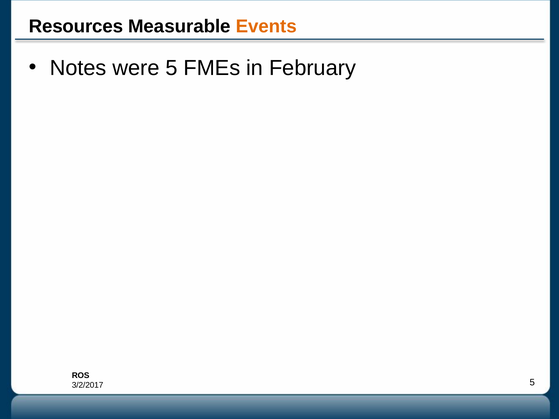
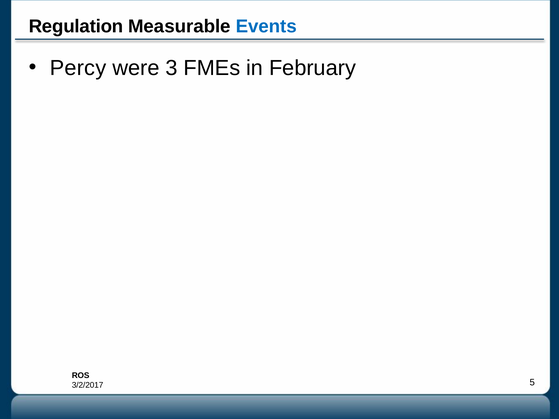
Resources: Resources -> Regulation (76, 26)
Events colour: orange -> blue (266, 26)
Notes: Notes -> Percy (78, 68)
were 5: 5 -> 3 (172, 68)
